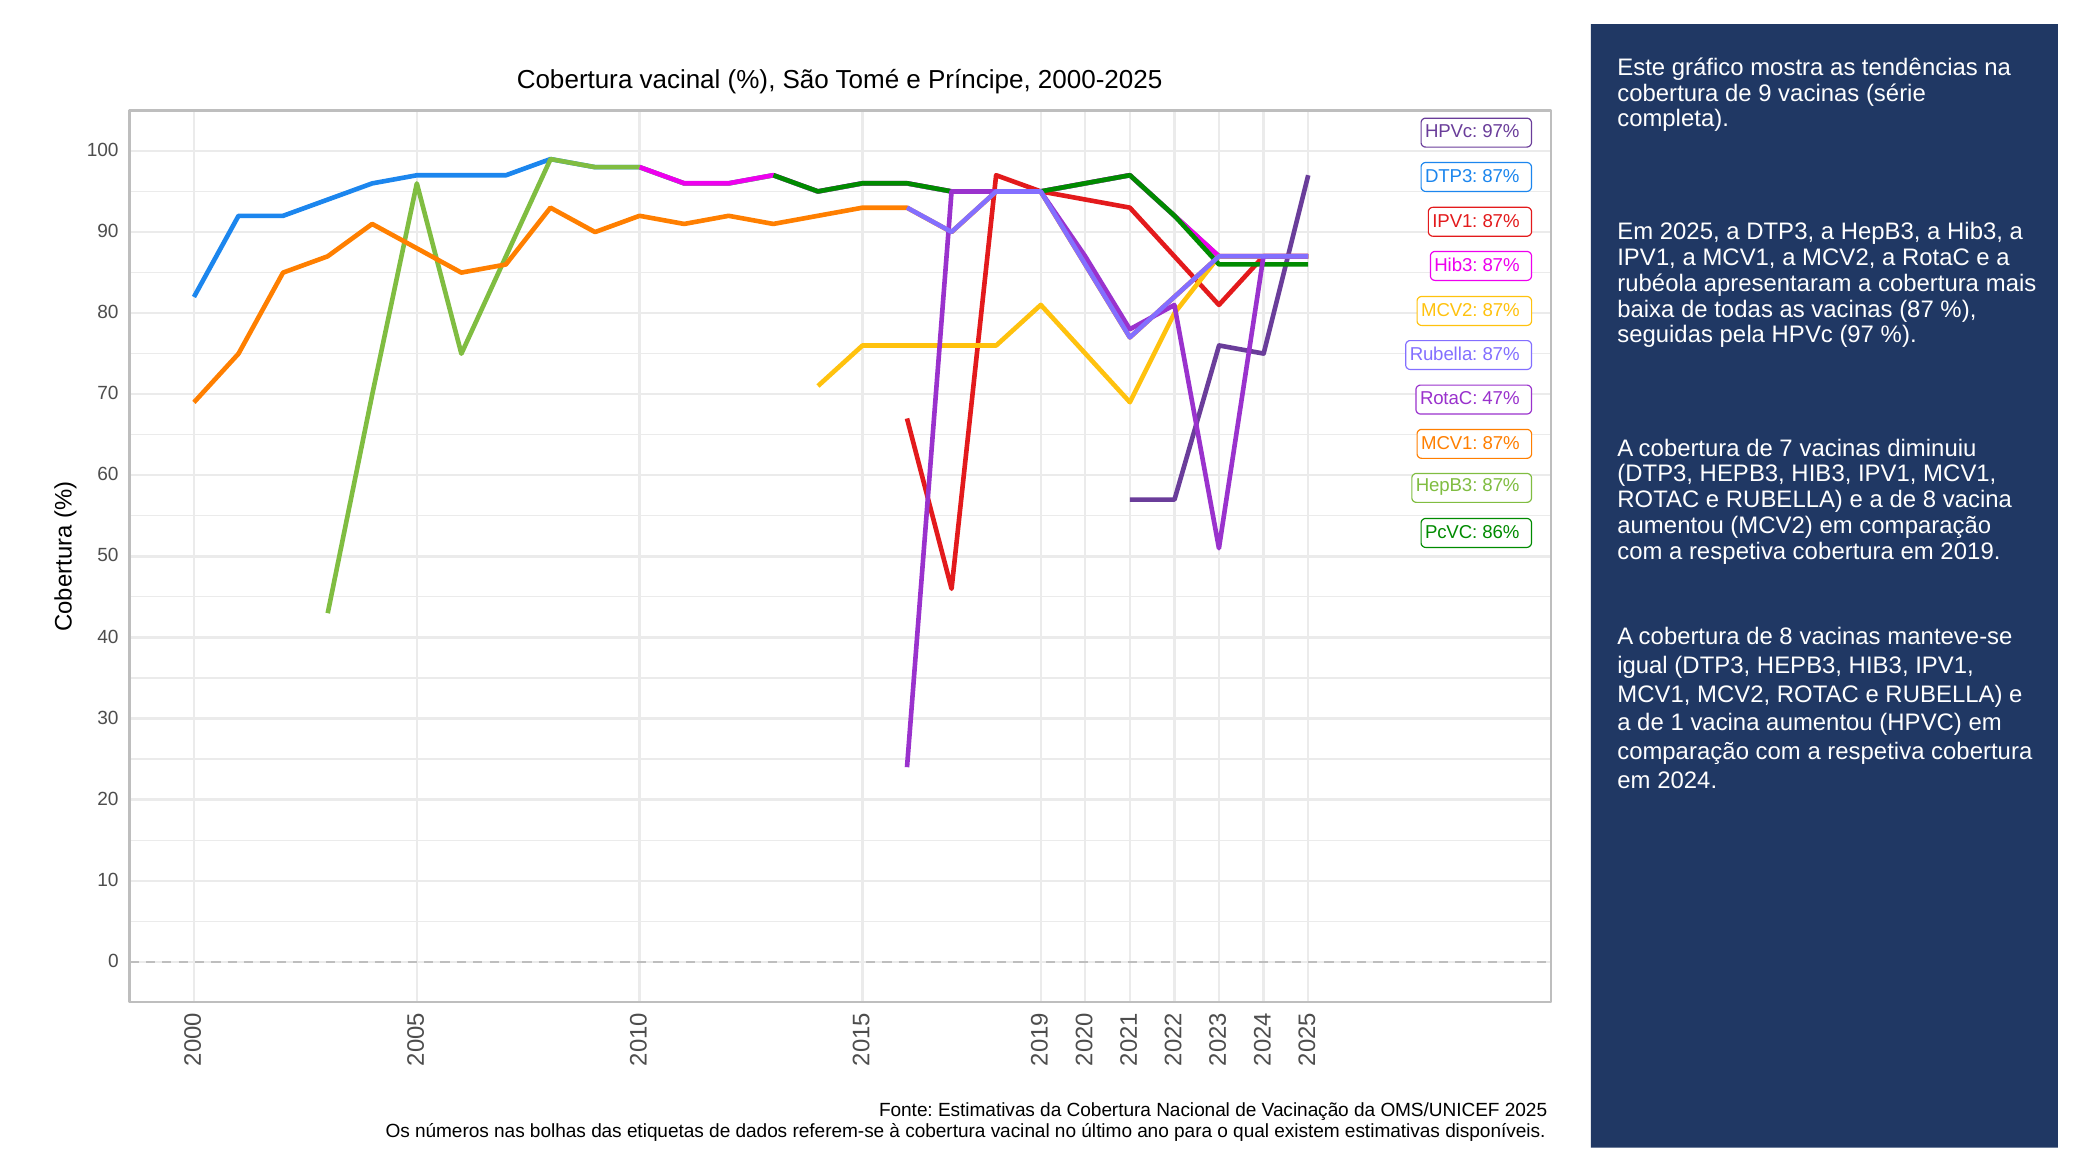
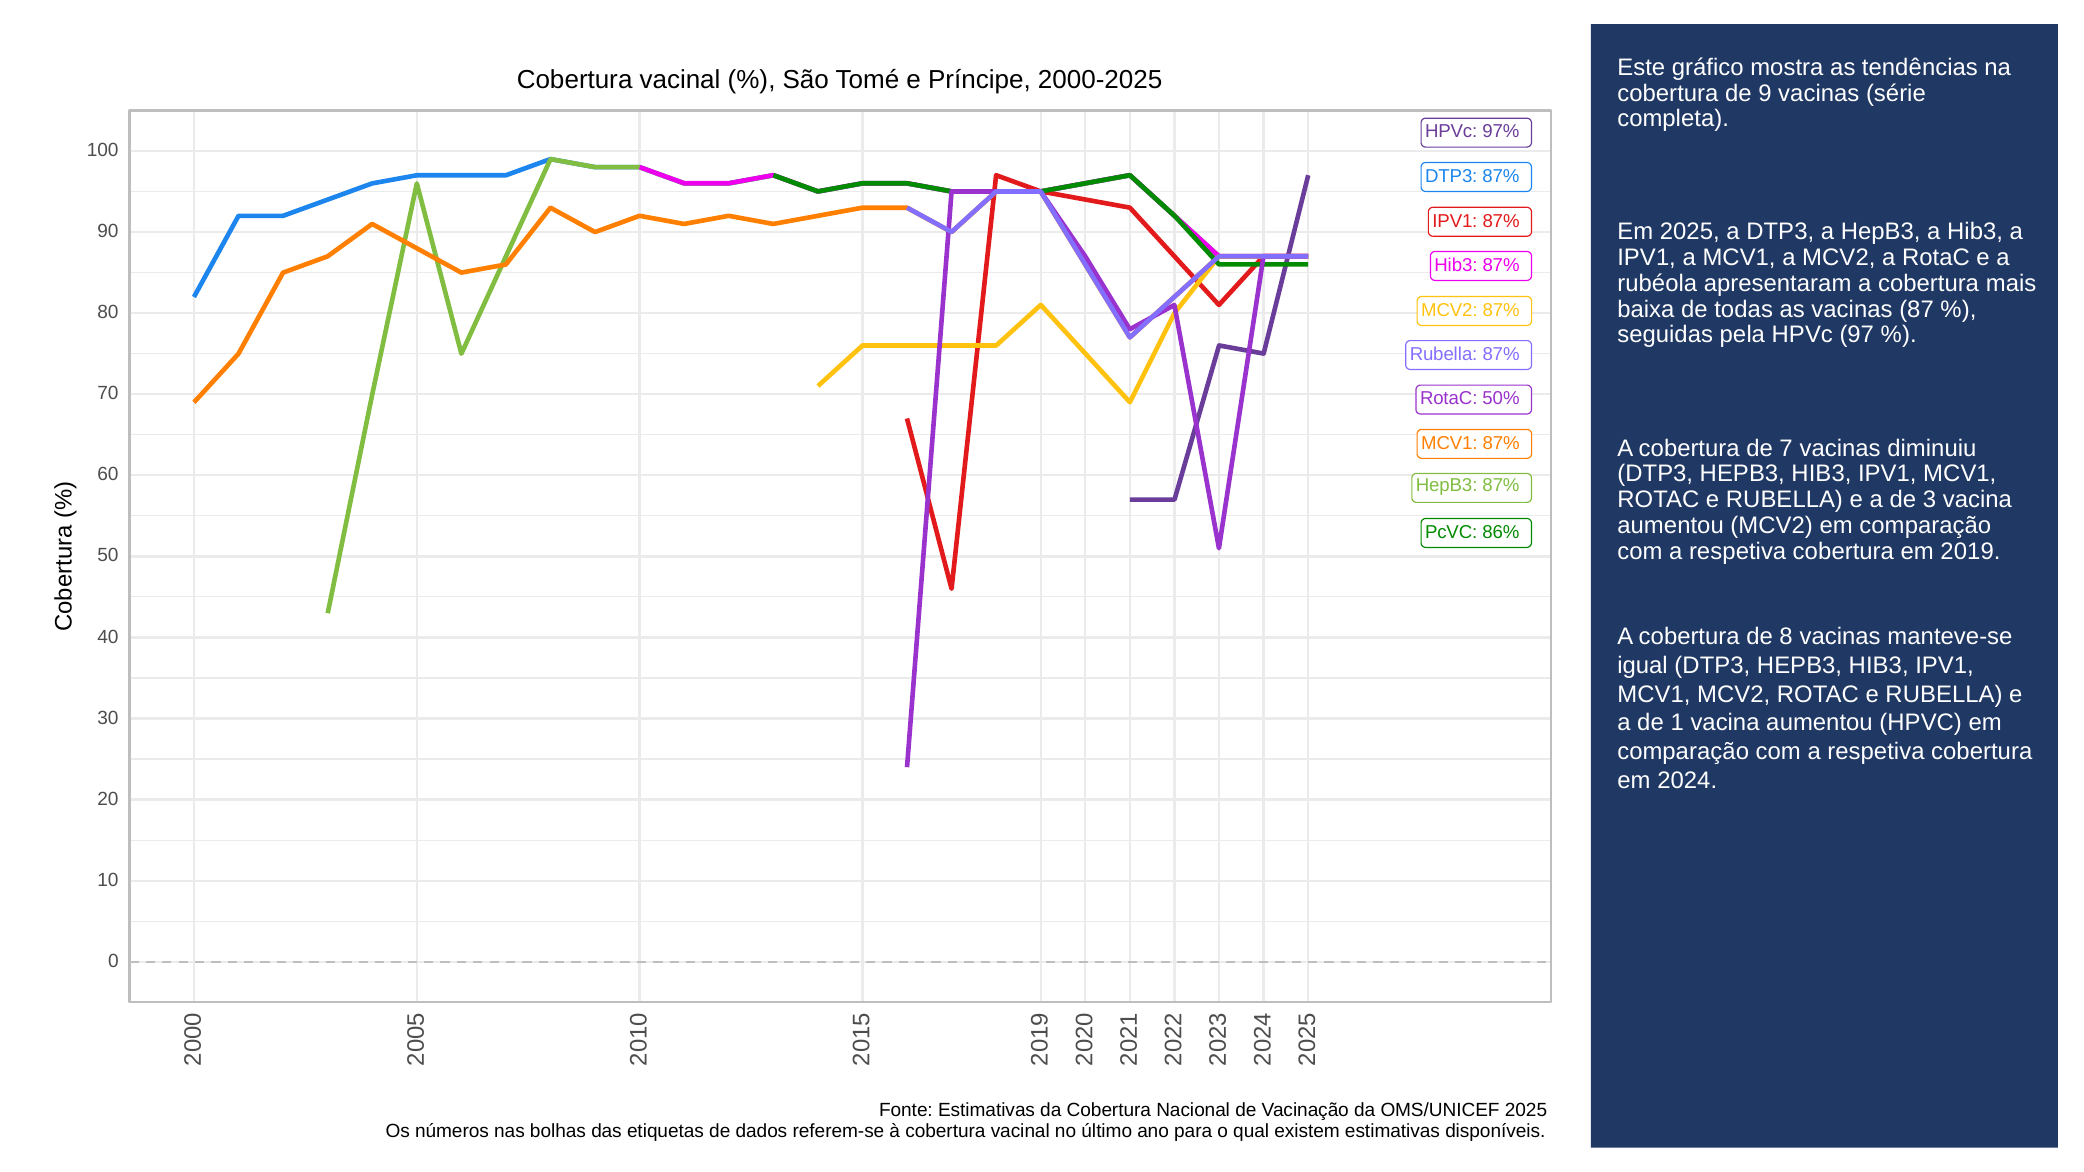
47%: 47% -> 50% (1501, 399)
a de 8: 8 -> 3 (1930, 500)
